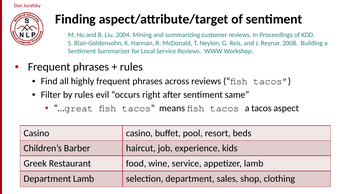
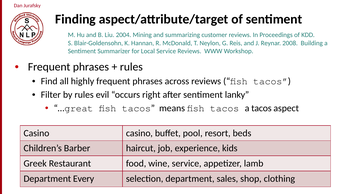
same: same -> lanky (237, 95)
Department Lamb: Lamb -> Every (84, 179)
